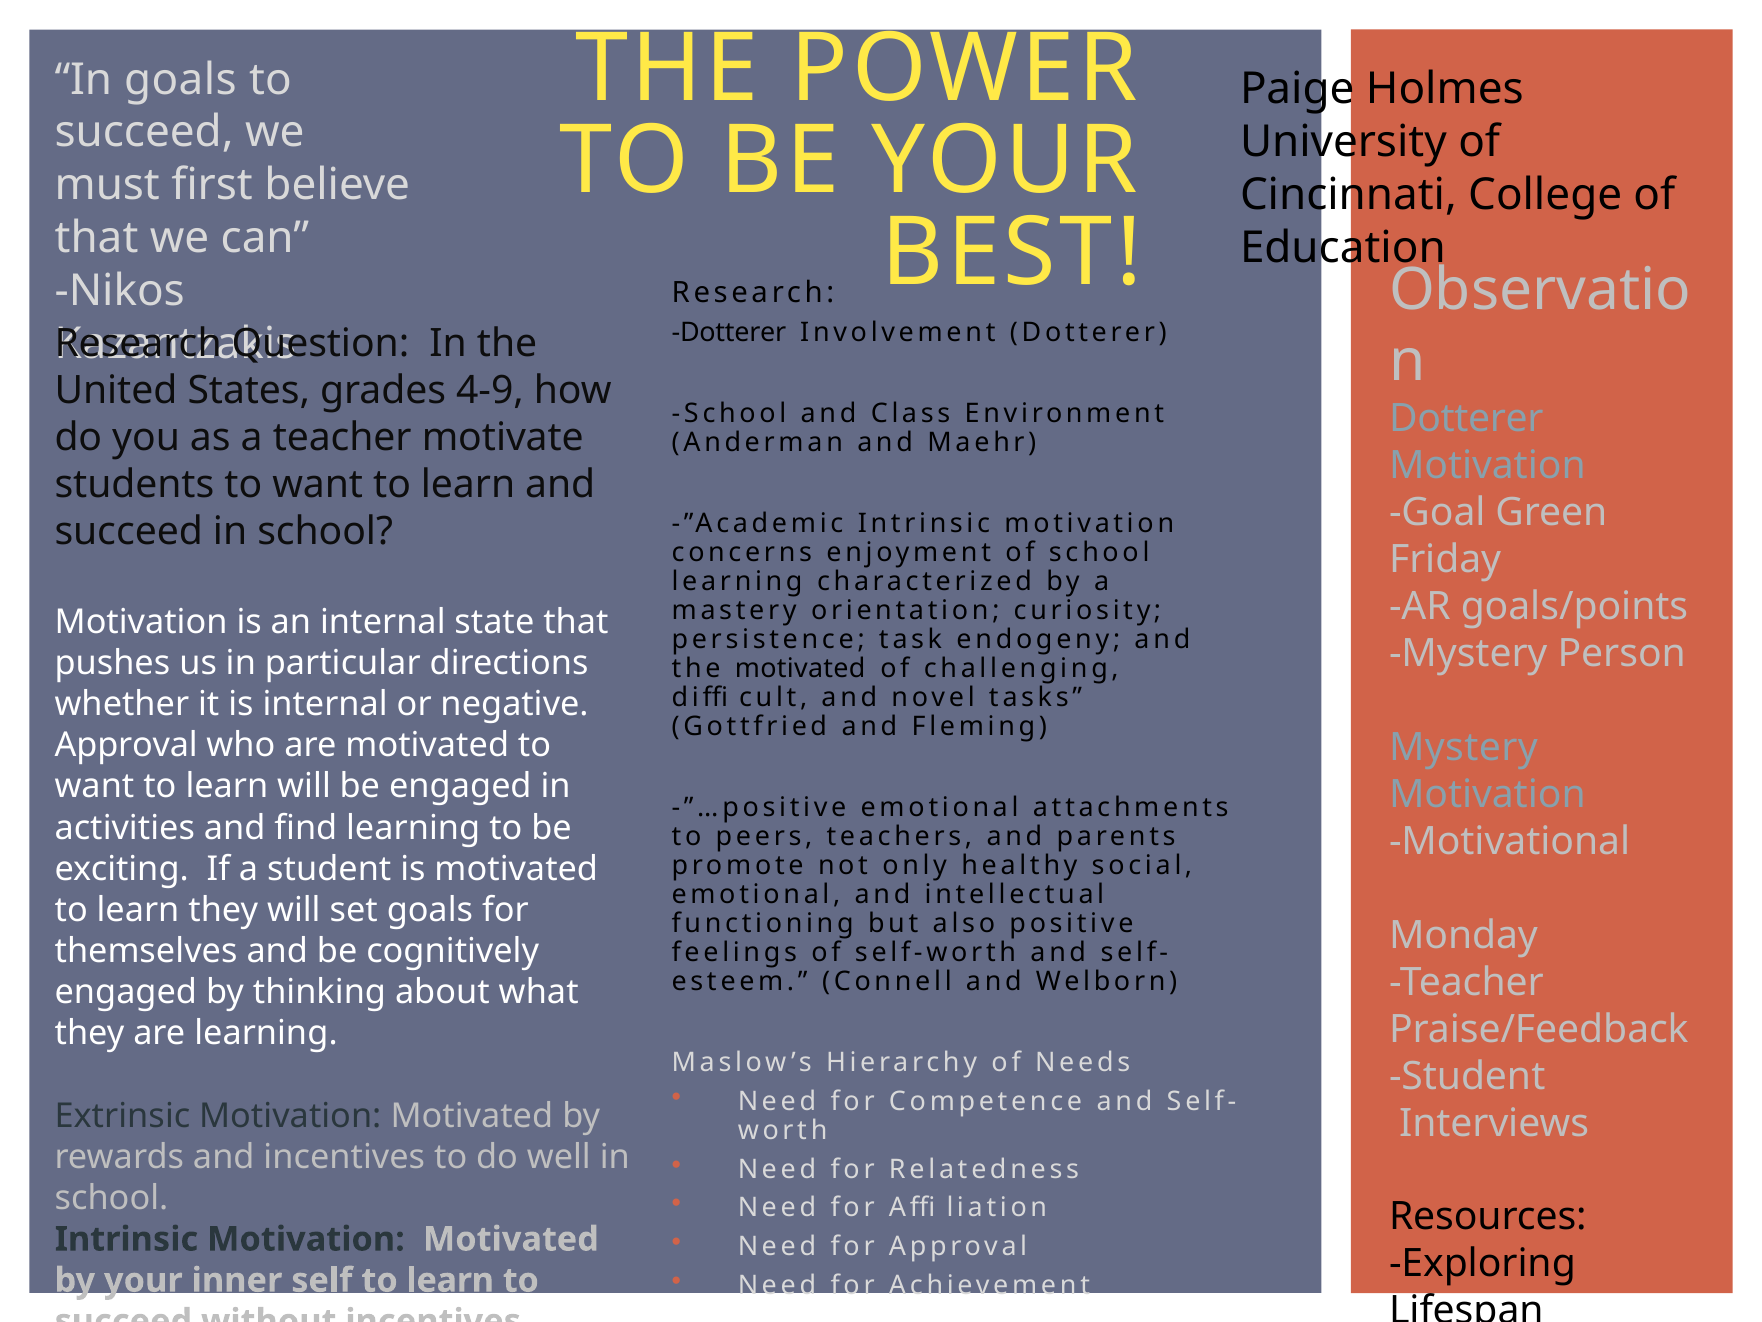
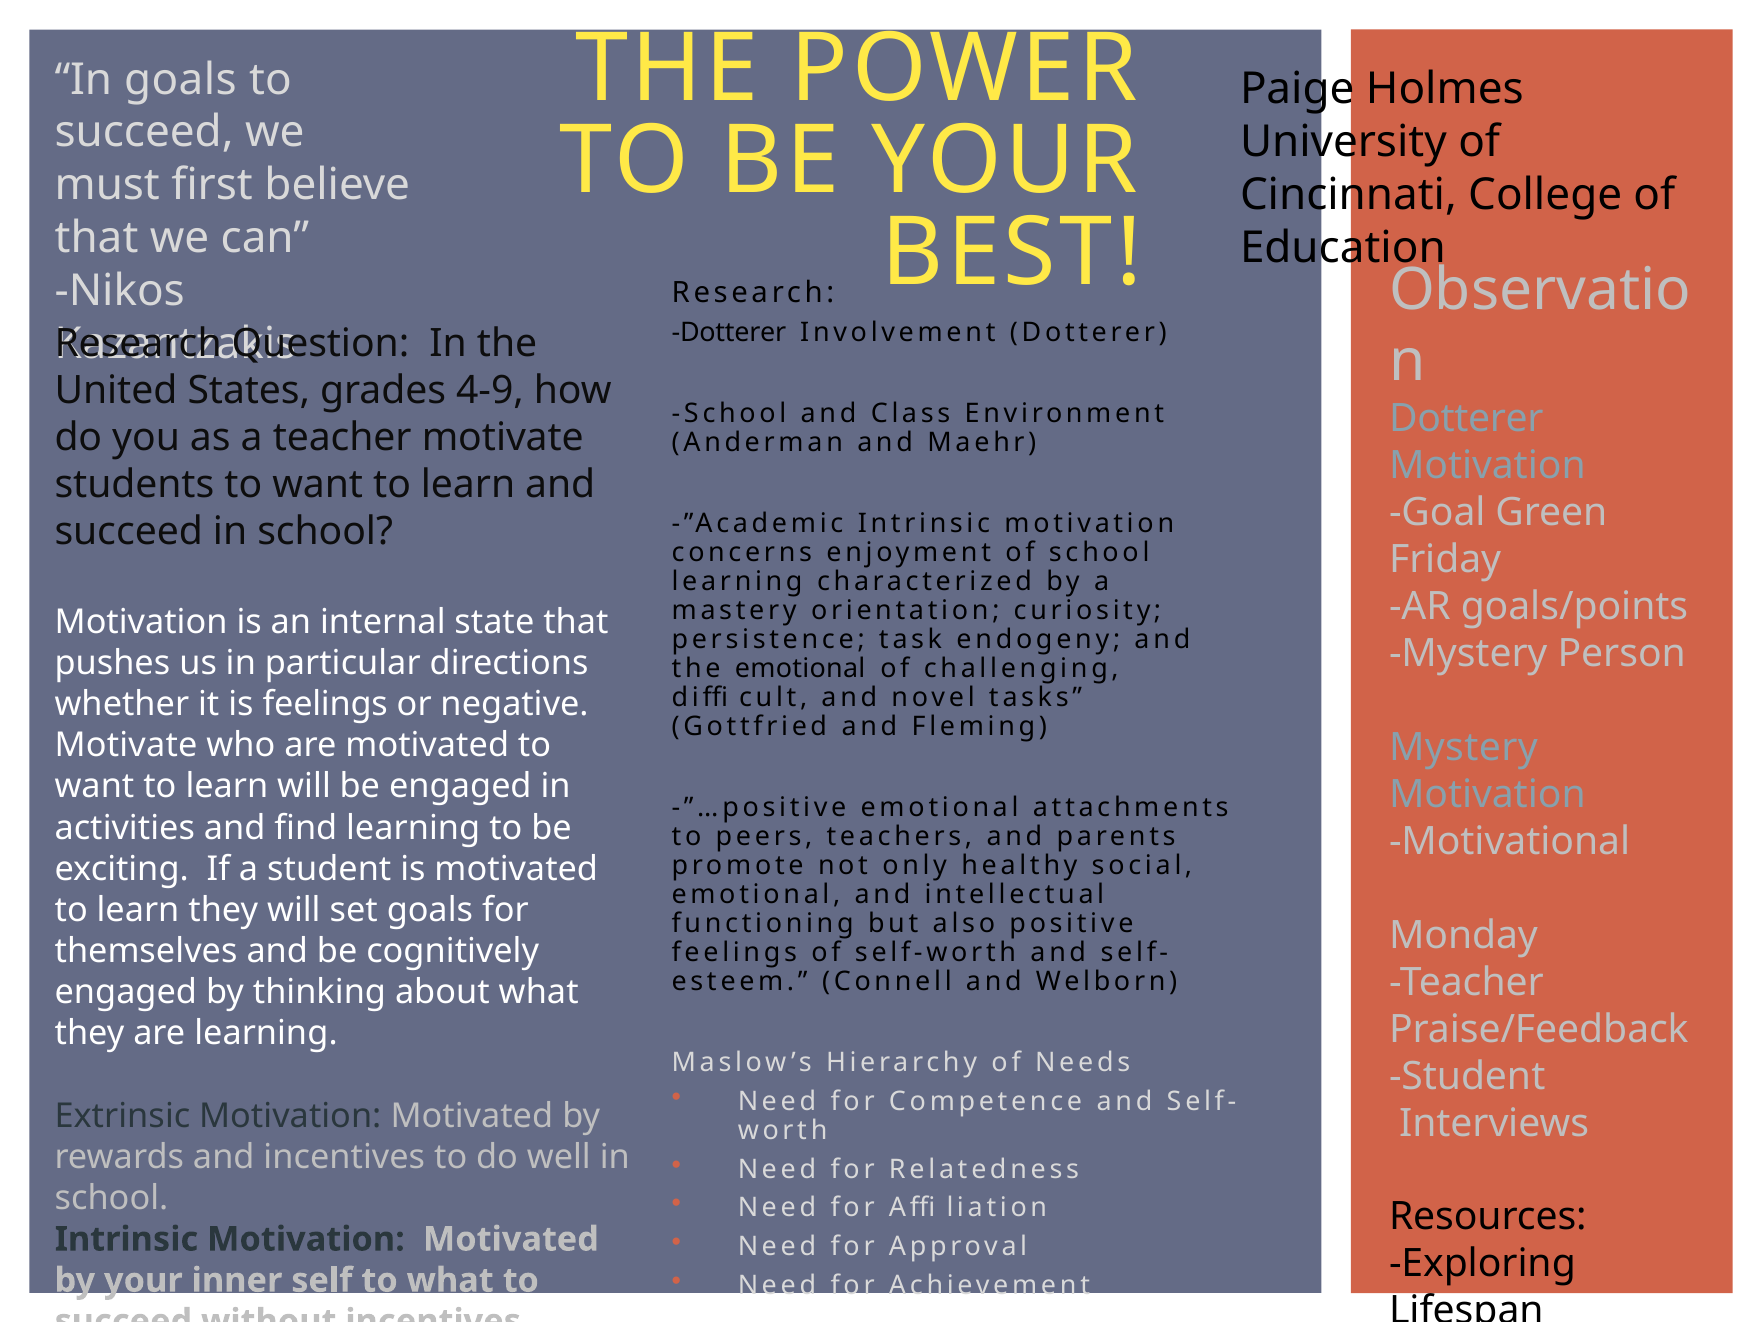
the motivated: motivated -> emotional (800, 668)
is internal: internal -> feelings (325, 704)
Approval: Approval -> Motivate (126, 745)
self to learn: learn -> what (450, 1280)
